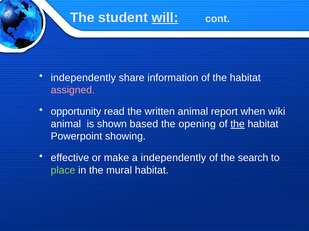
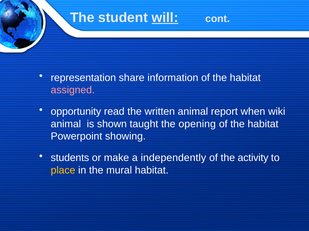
independently: independently -> representation (83, 78)
based: based -> taught (144, 124)
the underline: present -> none (238, 124)
effective: effective -> students (70, 158)
search: search -> activity (253, 158)
place colour: light green -> yellow (63, 171)
